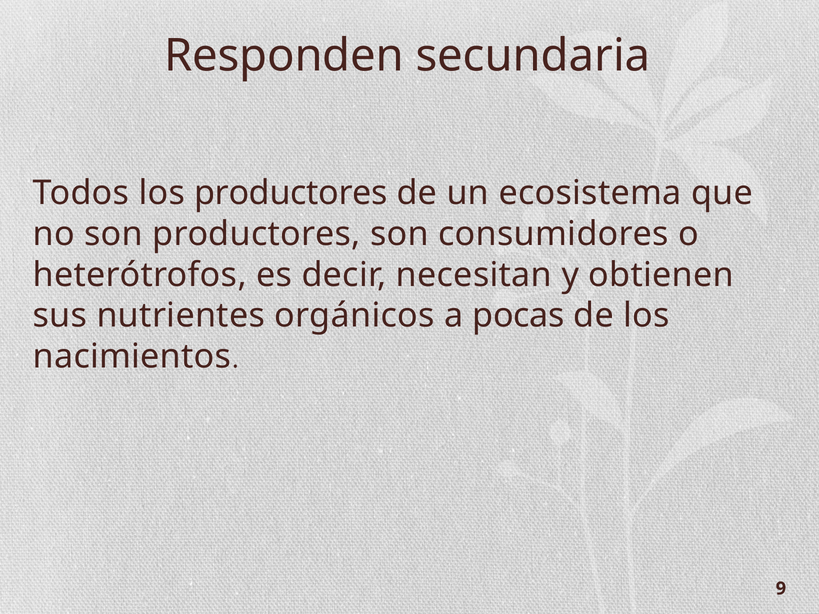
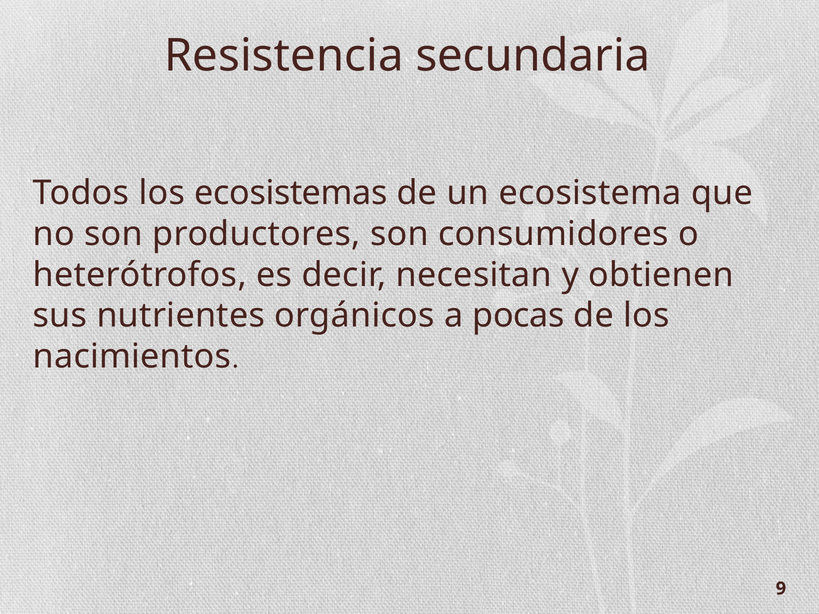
Responden: Responden -> Resistencia (284, 56)
los productores: productores -> ecosistemas (291, 193)
